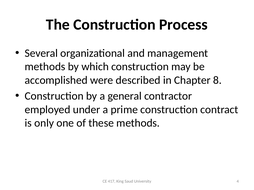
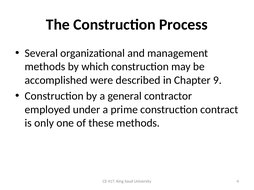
8: 8 -> 9 (217, 80)
